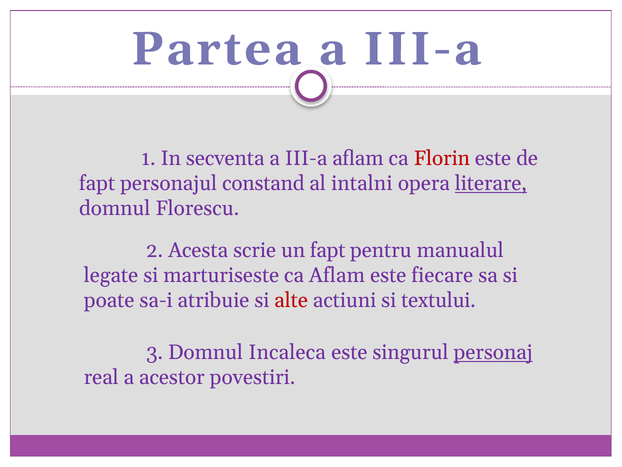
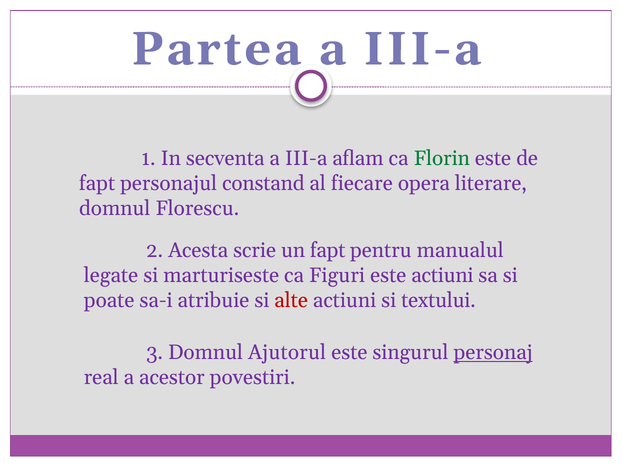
Florin colour: red -> green (442, 158)
intalni: intalni -> fiecare (362, 183)
literare underline: present -> none (491, 183)
ca Aflam: Aflam -> Figuri (337, 275)
este fiecare: fiecare -> actiuni (442, 275)
Incaleca: Incaleca -> Ajutorul (287, 352)
